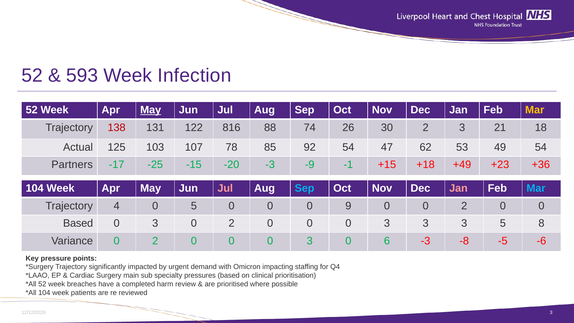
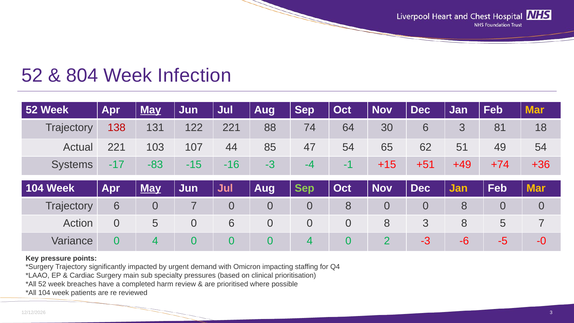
593: 593 -> 804 (82, 76)
122 816: 816 -> 221 (231, 127)
26: 26 -> 64 (348, 127)
30 2: 2 -> 6 (426, 127)
21: 21 -> 81 (500, 127)
Actual 125: 125 -> 221 (117, 147)
78: 78 -> 44 (231, 147)
92: 92 -> 47 (310, 147)
47: 47 -> 65 (387, 147)
53: 53 -> 51 (462, 147)
Partners: Partners -> Systems (72, 165)
-25: -25 -> -83 (155, 165)
-20: -20 -> -16 (232, 165)
-9: -9 -> -4 (310, 165)
+18: +18 -> +51 (426, 165)
+23: +23 -> +74 (500, 165)
May underline: none -> present (151, 188)
Sep colour: light blue -> light green (305, 188)
Jan colour: pink -> yellow (458, 188)
Mar colour: light blue -> yellow (536, 188)
Trajectory 4: 4 -> 6 (117, 206)
0 5: 5 -> 7 (194, 206)
9: 9 -> 8 (348, 206)
2: 2 -> 8 (464, 206)
Based: Based -> Action (78, 223)
3: 3 -> 5 (155, 223)
2: 2 -> 6 (231, 223)
3: 3 -> 8 (387, 223)
3: 3 -> 8 (464, 223)
5 8: 8 -> 7 (541, 223)
Variance 0 2: 2 -> 4 (155, 241)
3: 3 -> 4 (310, 241)
6: 6 -> 2 (387, 241)
-8: -8 -> -6 (464, 241)
-6: -6 -> -0 (541, 241)
